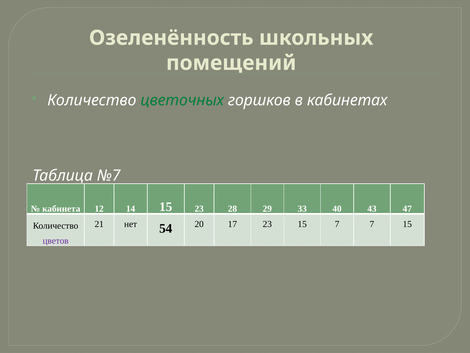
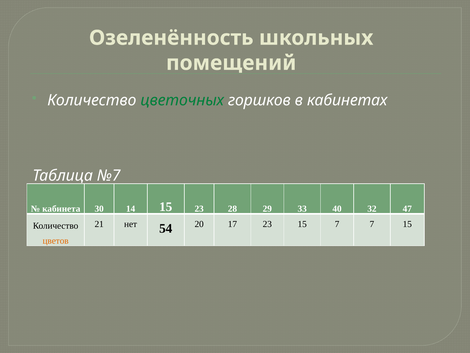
12: 12 -> 30 (99, 209)
43: 43 -> 32 (372, 209)
цветов colour: purple -> orange (56, 241)
